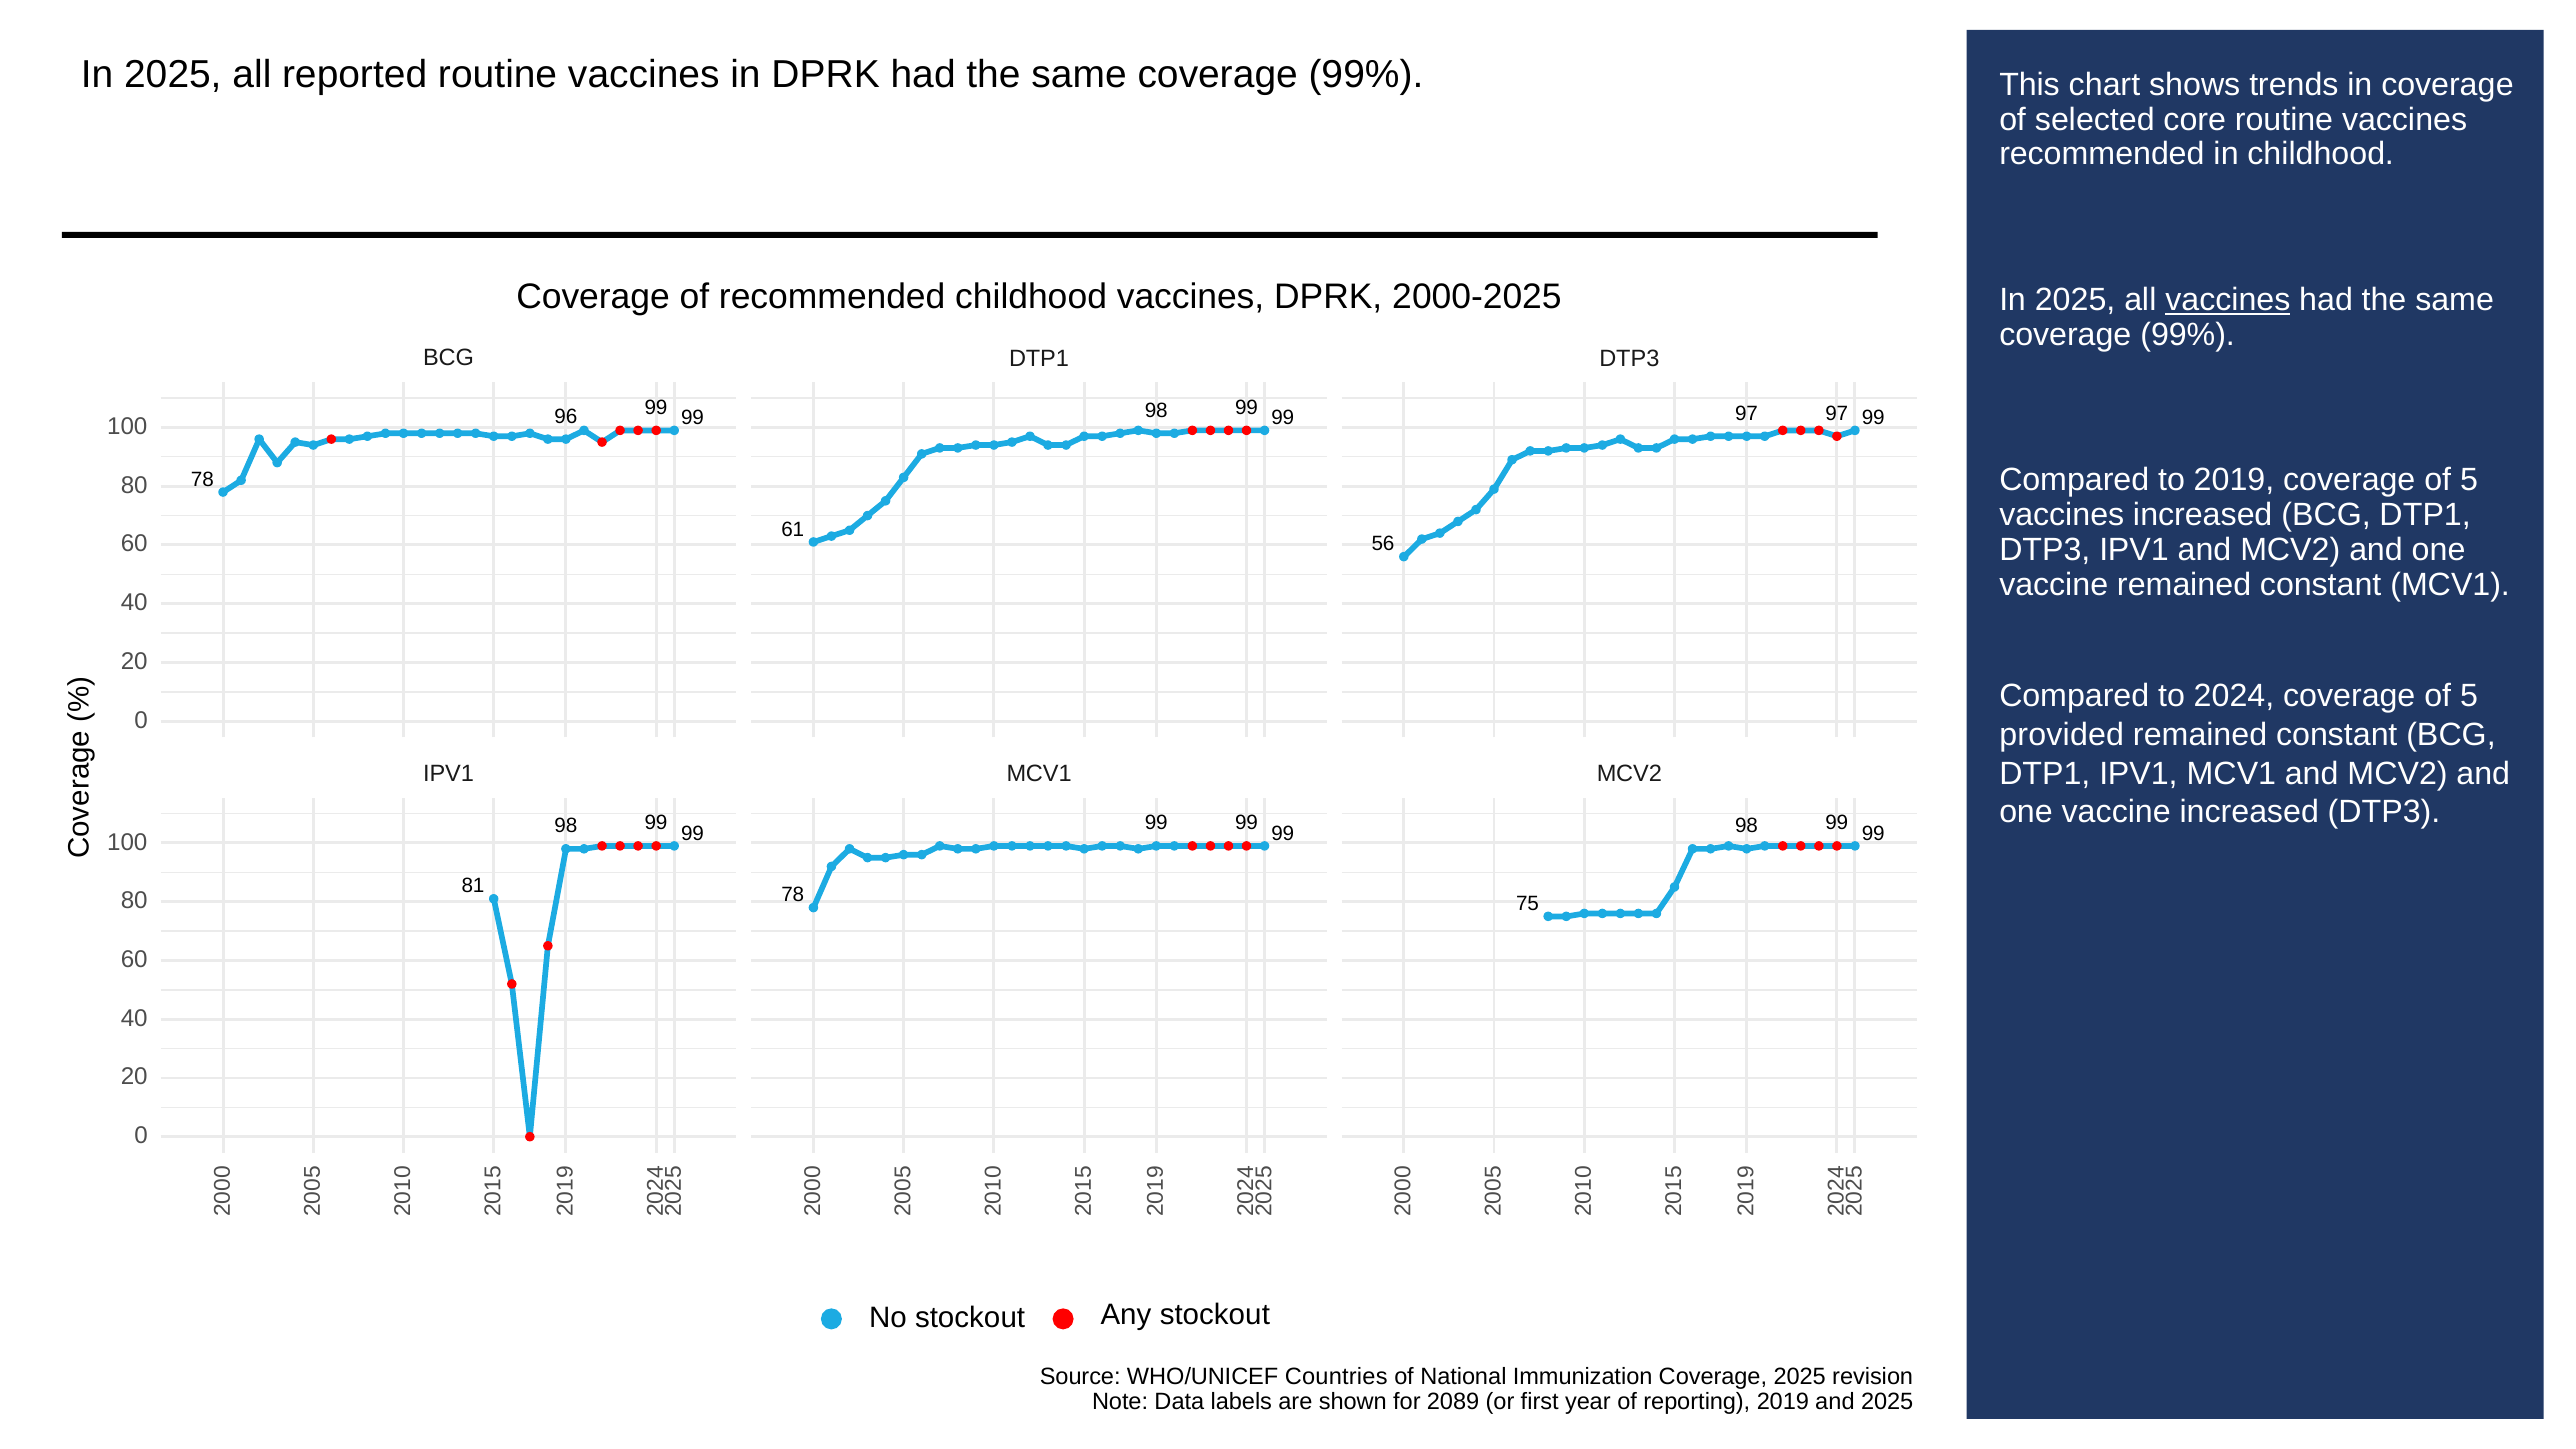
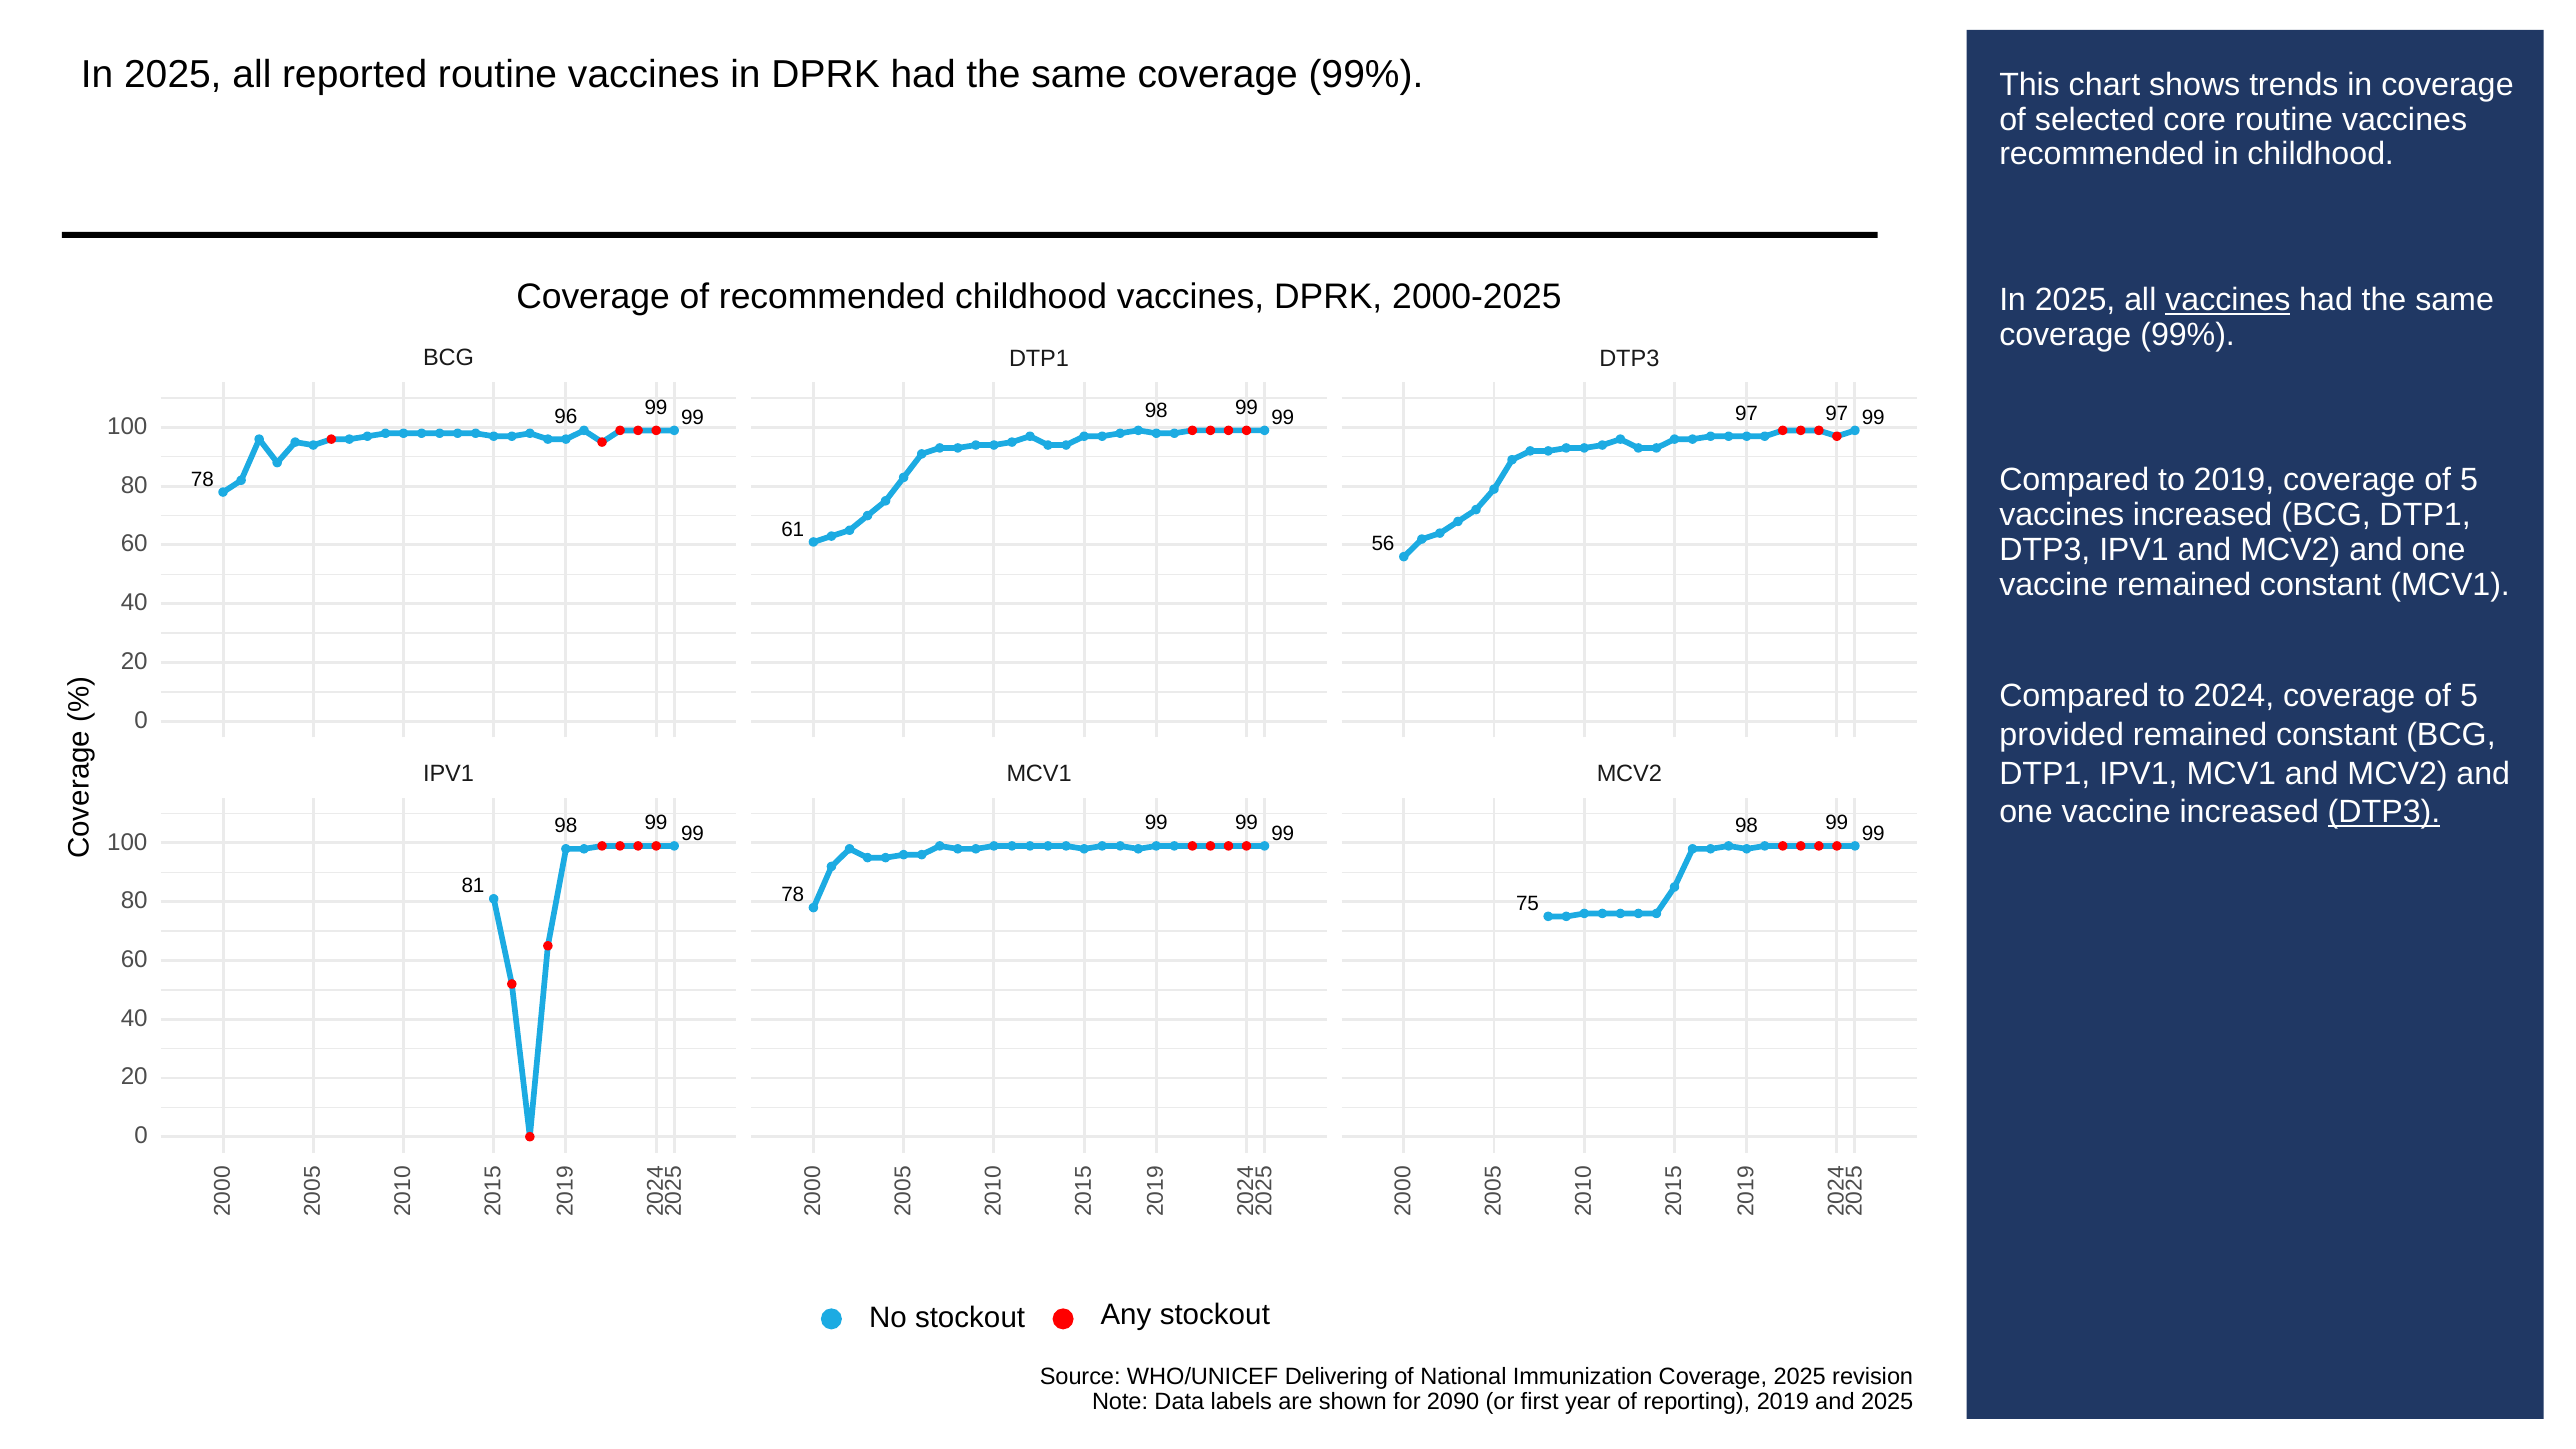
DTP3 underline: none -> present (2384, 812)
Countries: Countries -> Delivering (1336, 1376)
2089: 2089 -> 2090 (1453, 1402)
